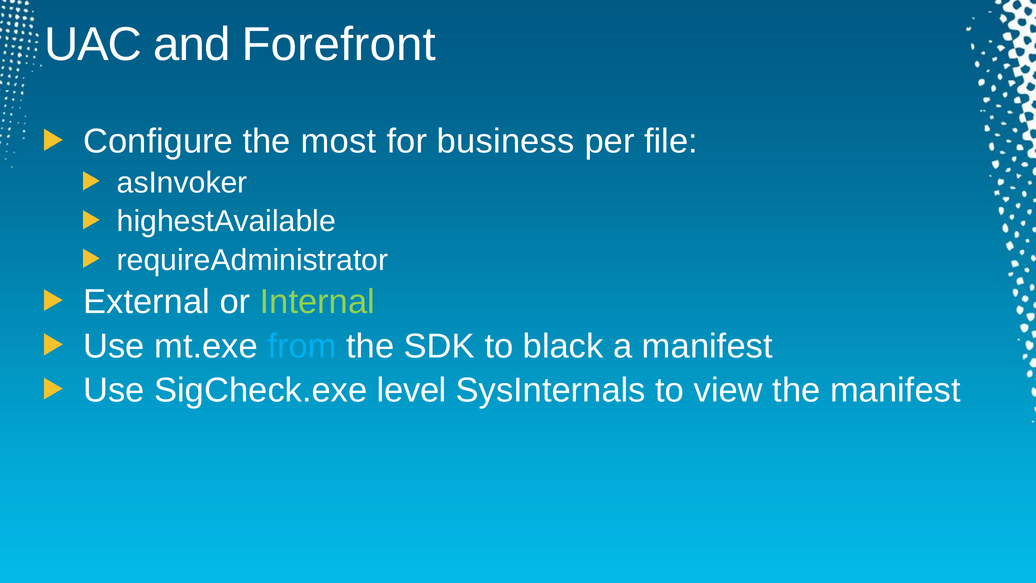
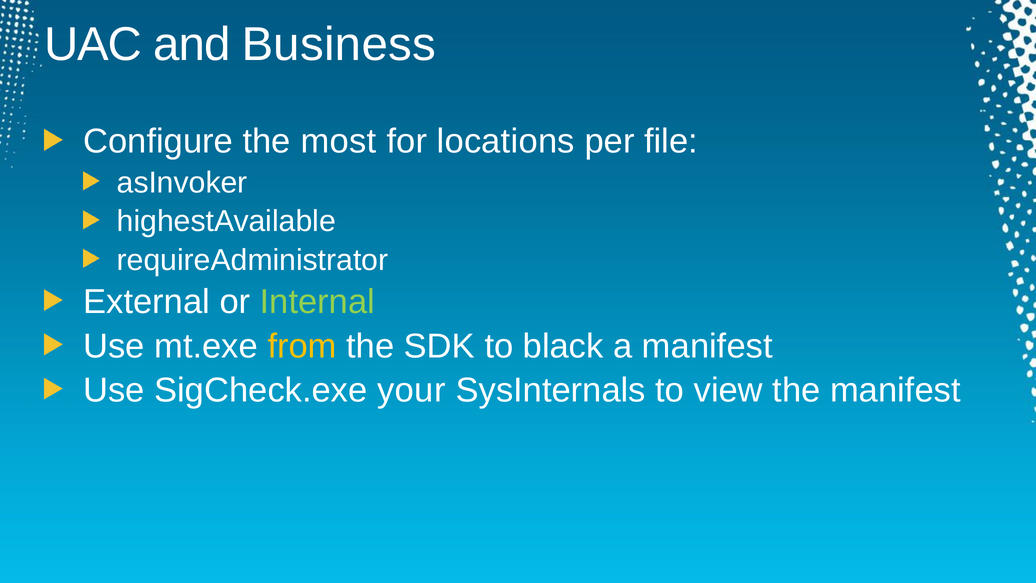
Forefront: Forefront -> Business (339, 45)
business: business -> locations (506, 142)
from colour: light blue -> yellow (302, 346)
level: level -> your (411, 390)
